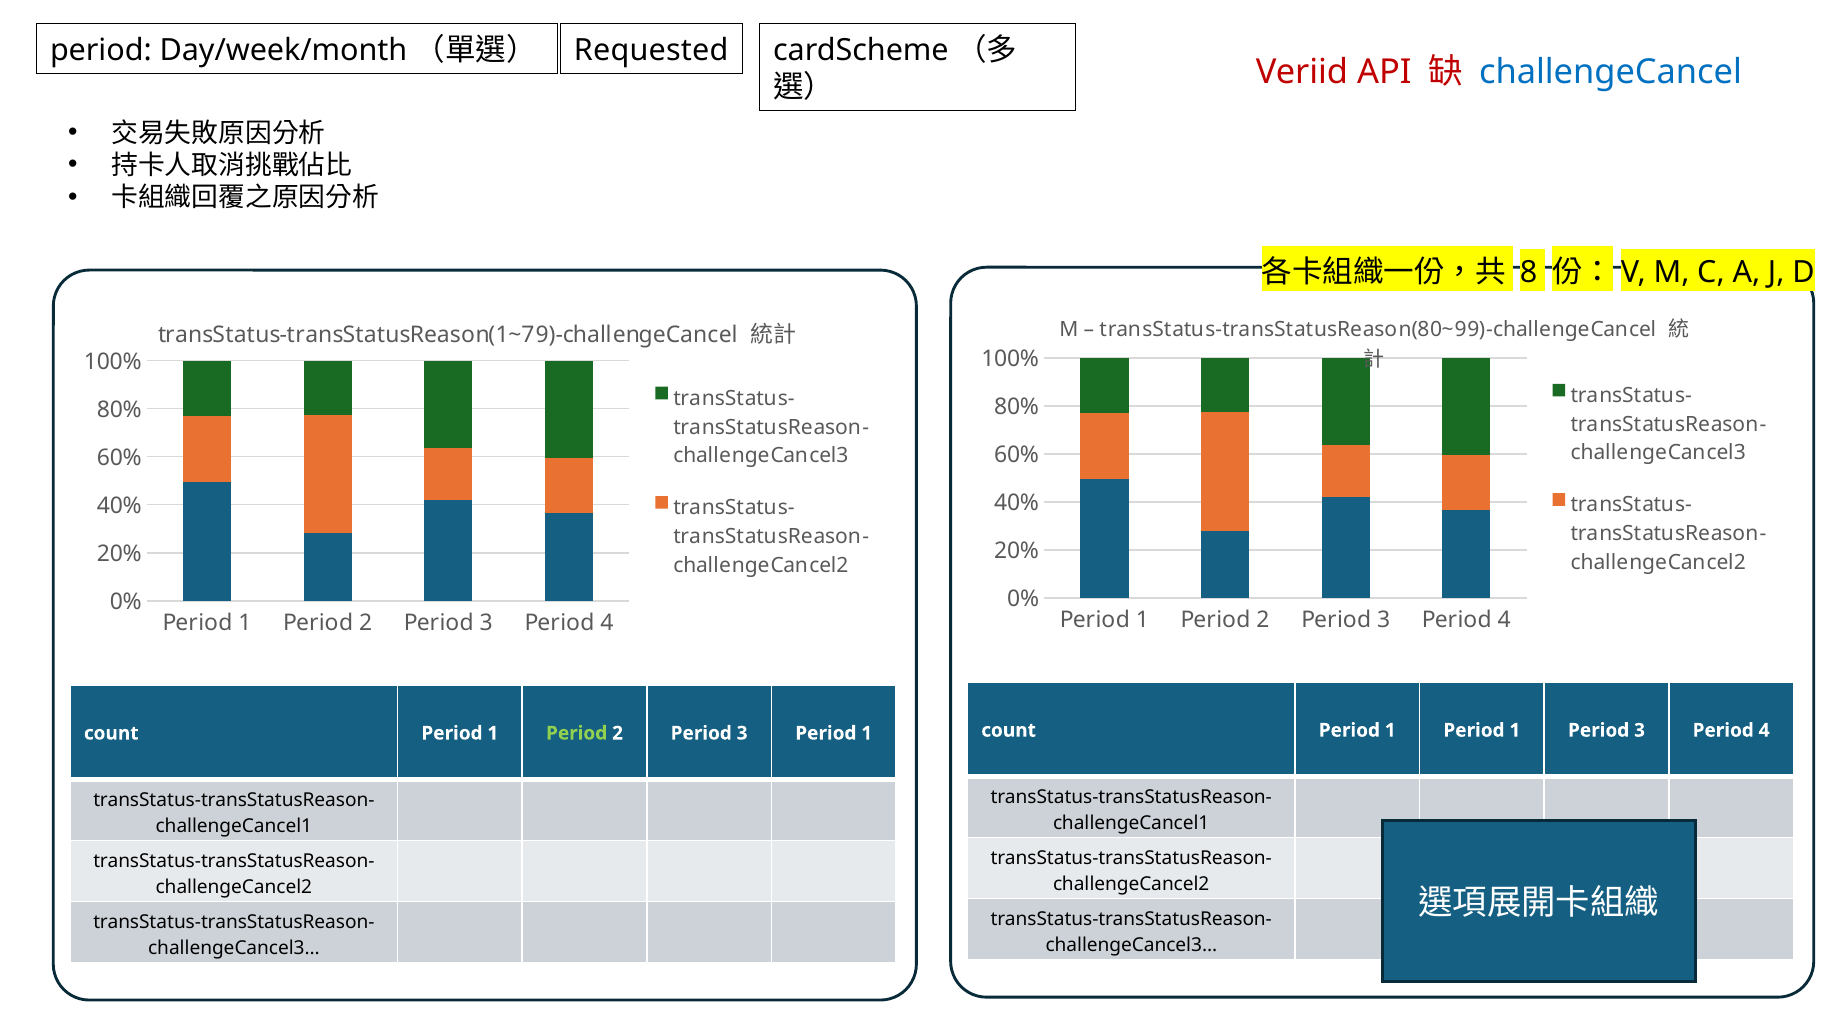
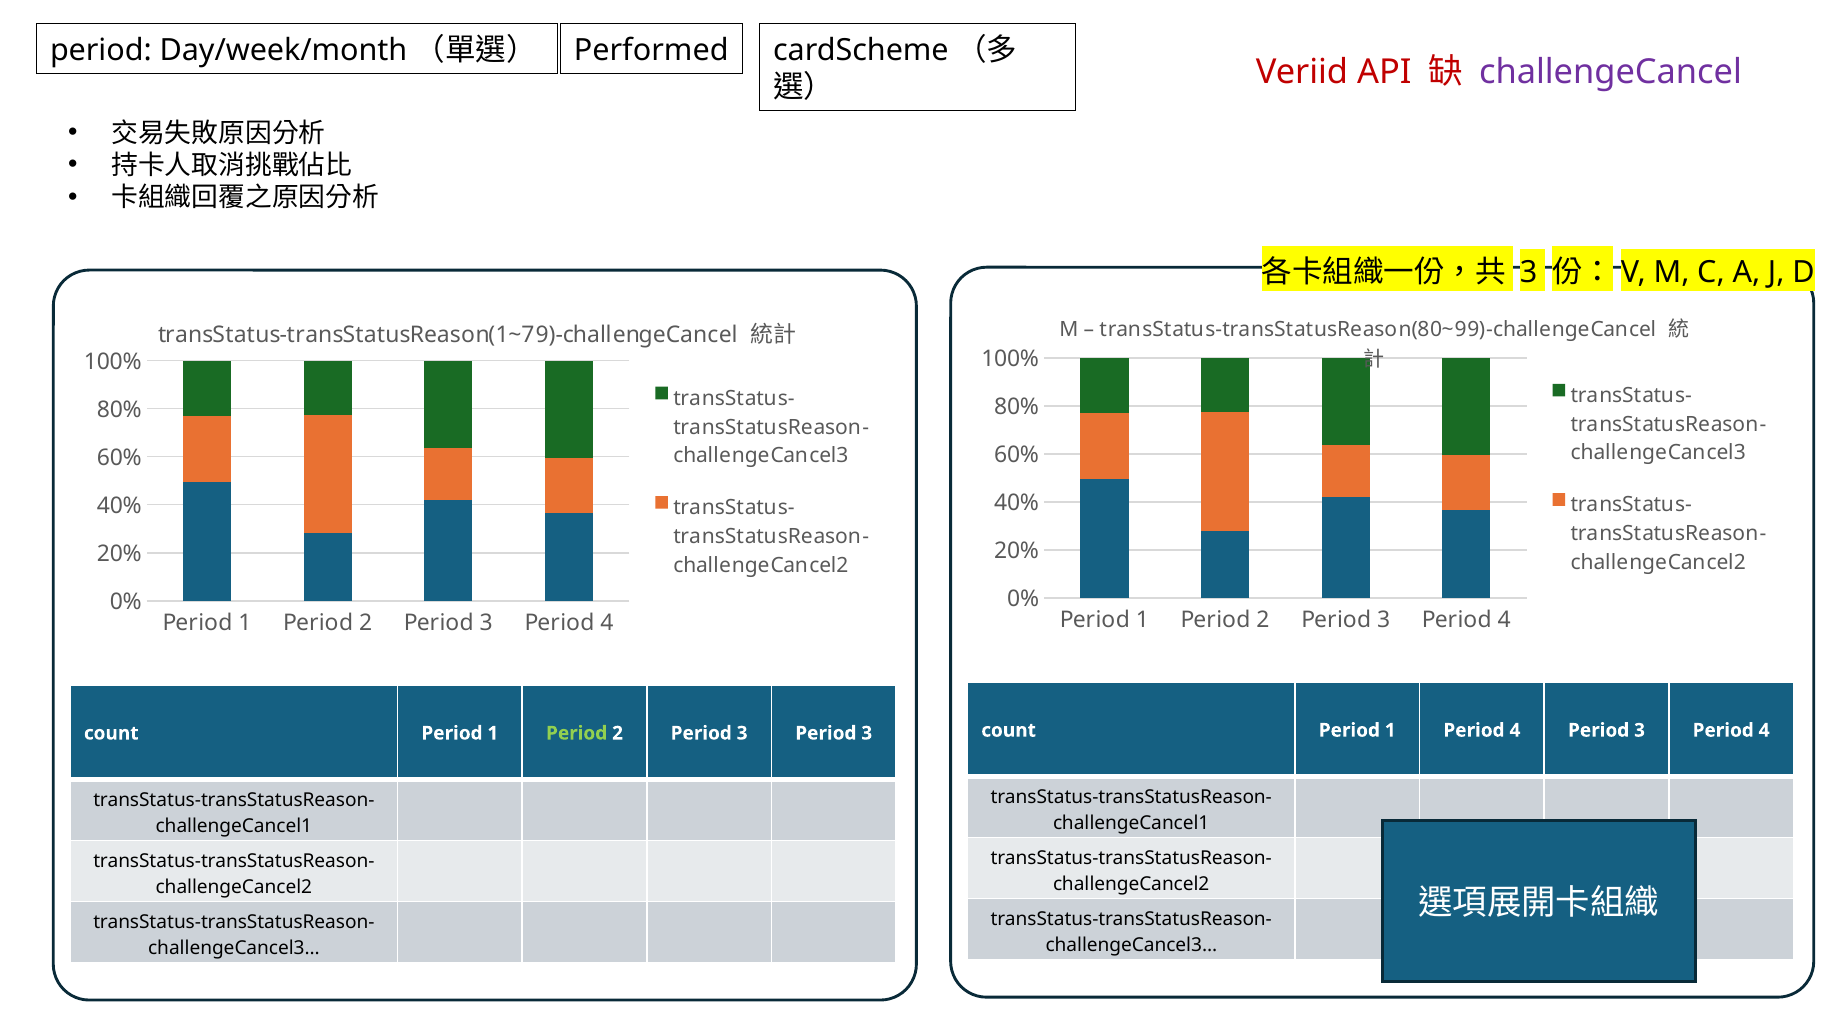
Requested: Requested -> Performed (651, 51)
challengeCancel colour: blue -> purple (1610, 72)
8: 8 -> 3 (1529, 272)
1 Period 1: 1 -> 4 (1515, 730)
3 Period 1: 1 -> 3 (867, 733)
